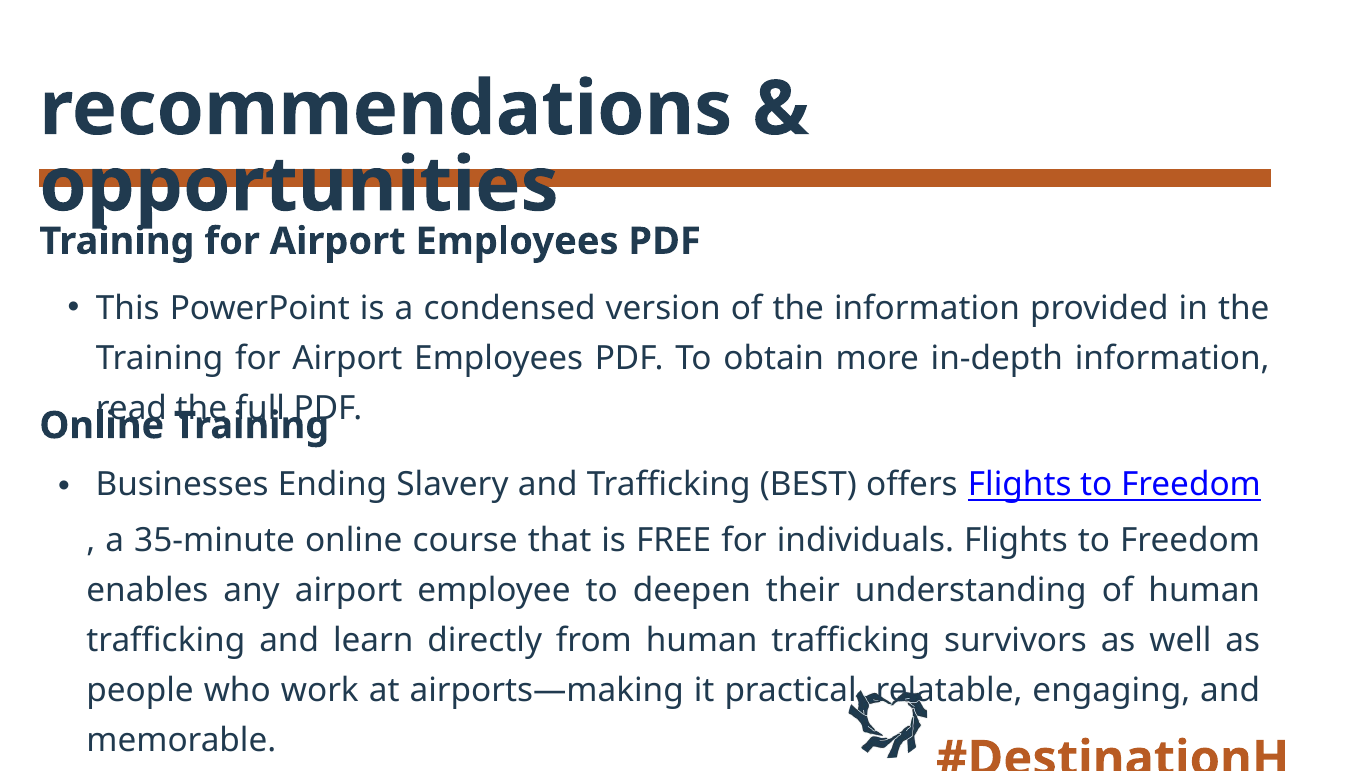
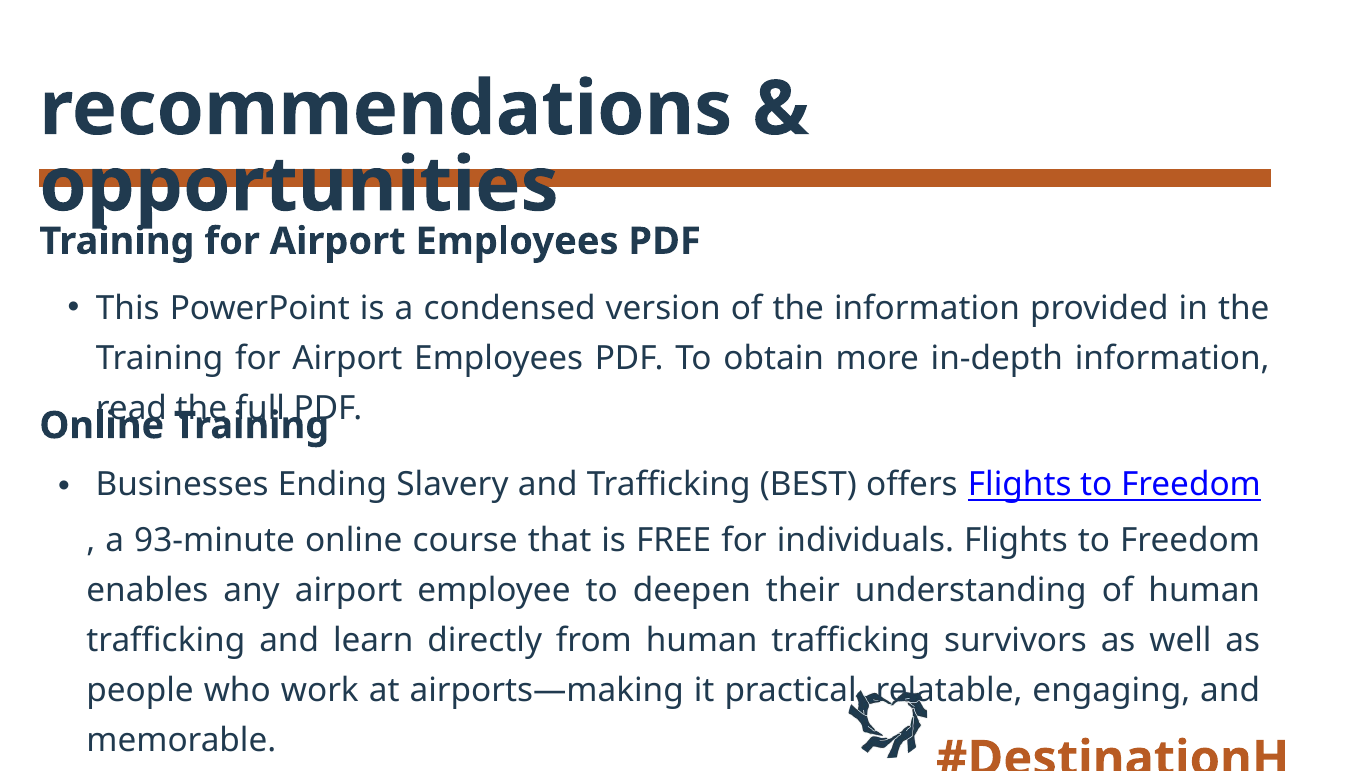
35-minute: 35-minute -> 93-minute (215, 540)
